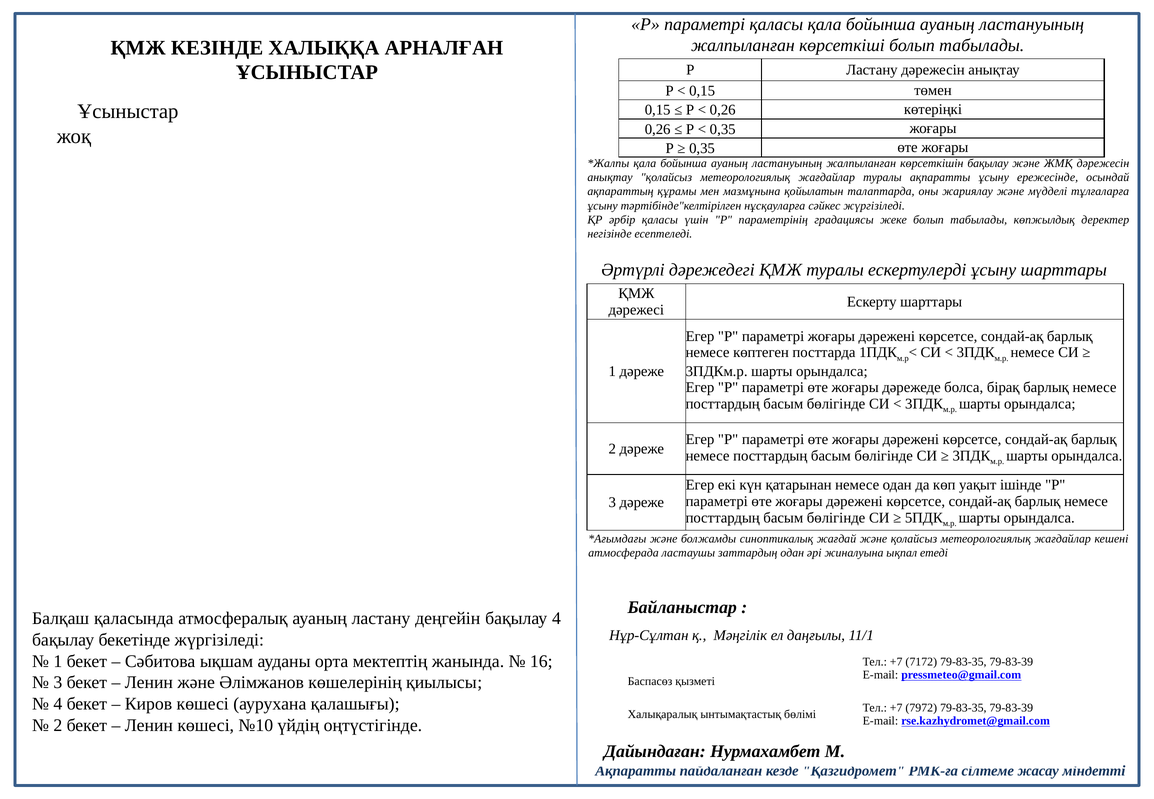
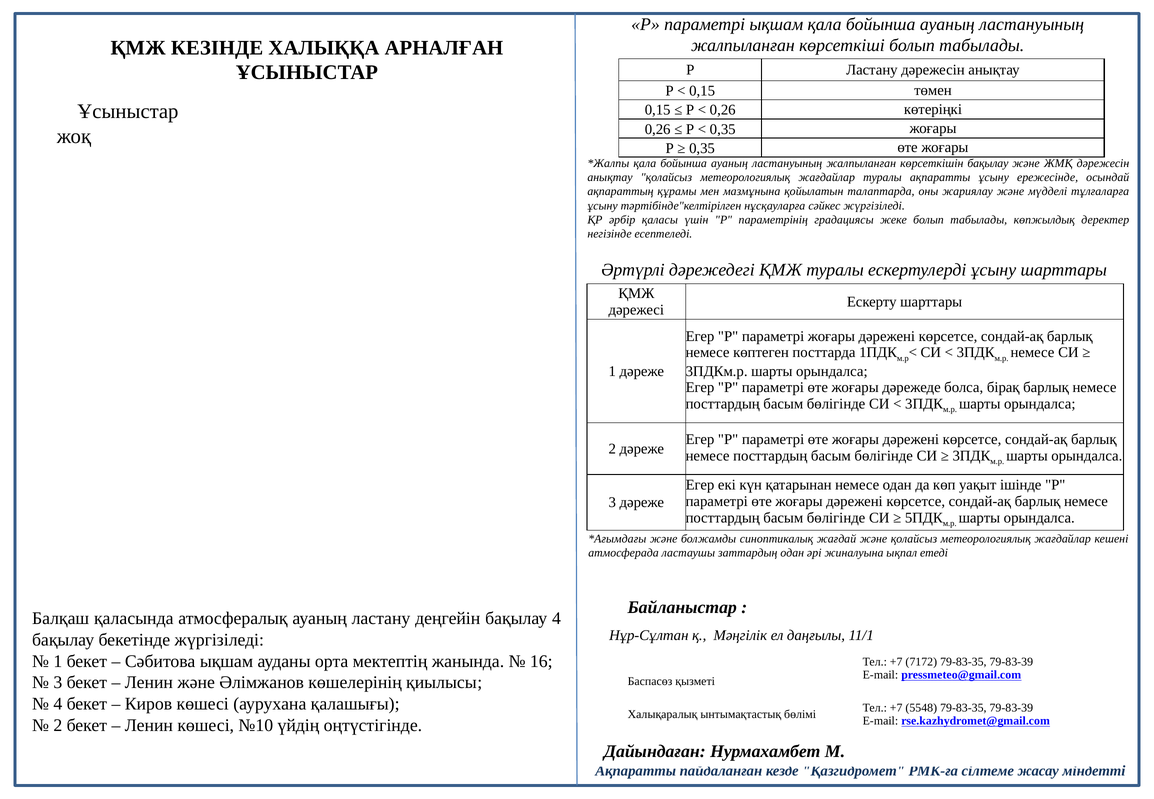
параметрі қаласы: қаласы -> ықшам (776, 24)
7972: 7972 -> 5548 (921, 708)
